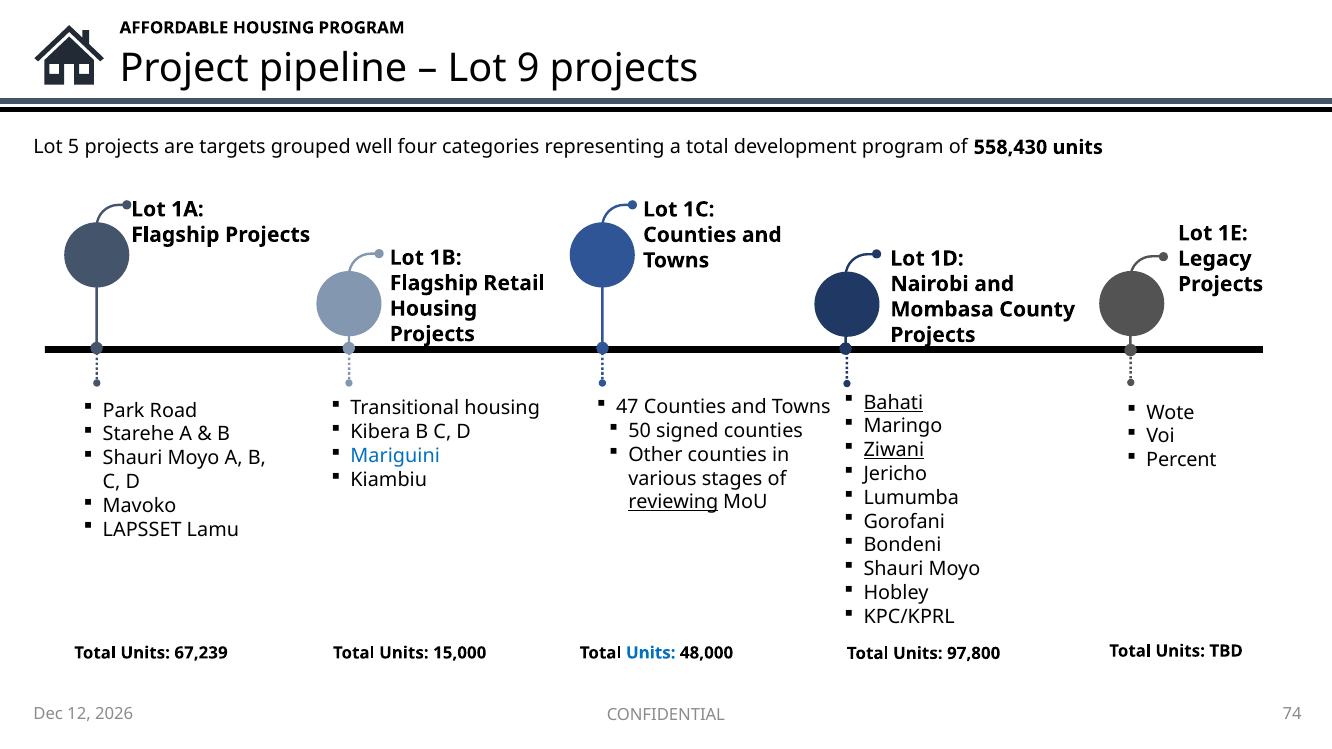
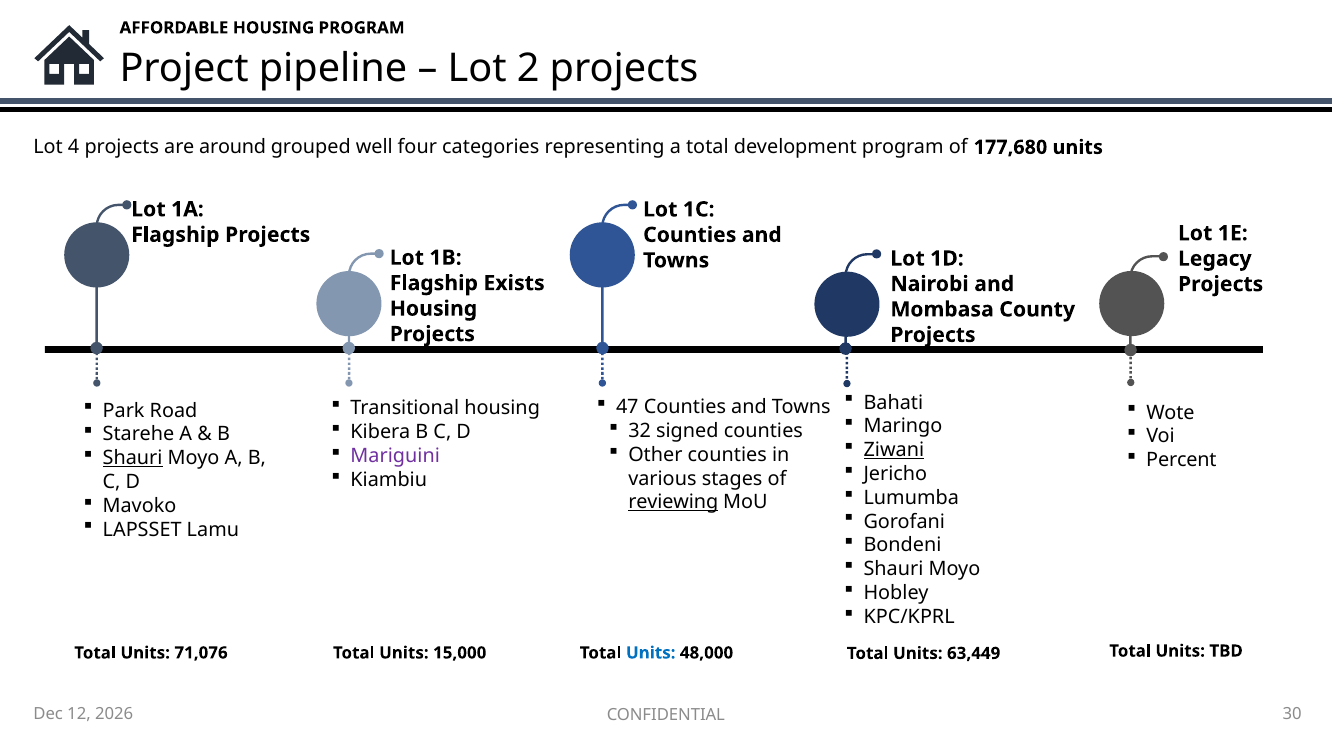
9: 9 -> 2 (528, 68)
5: 5 -> 4 (74, 147)
targets: targets -> around (233, 147)
558,430: 558,430 -> 177,680 (1010, 147)
Retail: Retail -> Exists (514, 283)
Bahati underline: present -> none (893, 403)
50: 50 -> 32 (640, 431)
Mariguini colour: blue -> purple (395, 456)
Shauri underline: none -> present (133, 458)
67,239: 67,239 -> 71,076 (201, 653)
97,800: 97,800 -> 63,449 (974, 654)
74: 74 -> 30 (1292, 714)
